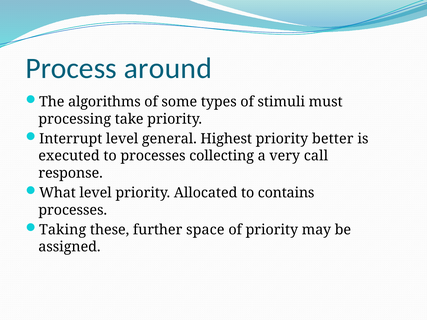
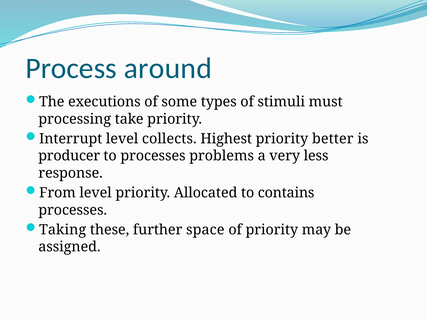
algorithms: algorithms -> executions (104, 102)
general: general -> collects (169, 139)
executed: executed -> producer (69, 156)
collecting: collecting -> problems (222, 156)
call: call -> less (316, 156)
What: What -> From (57, 193)
